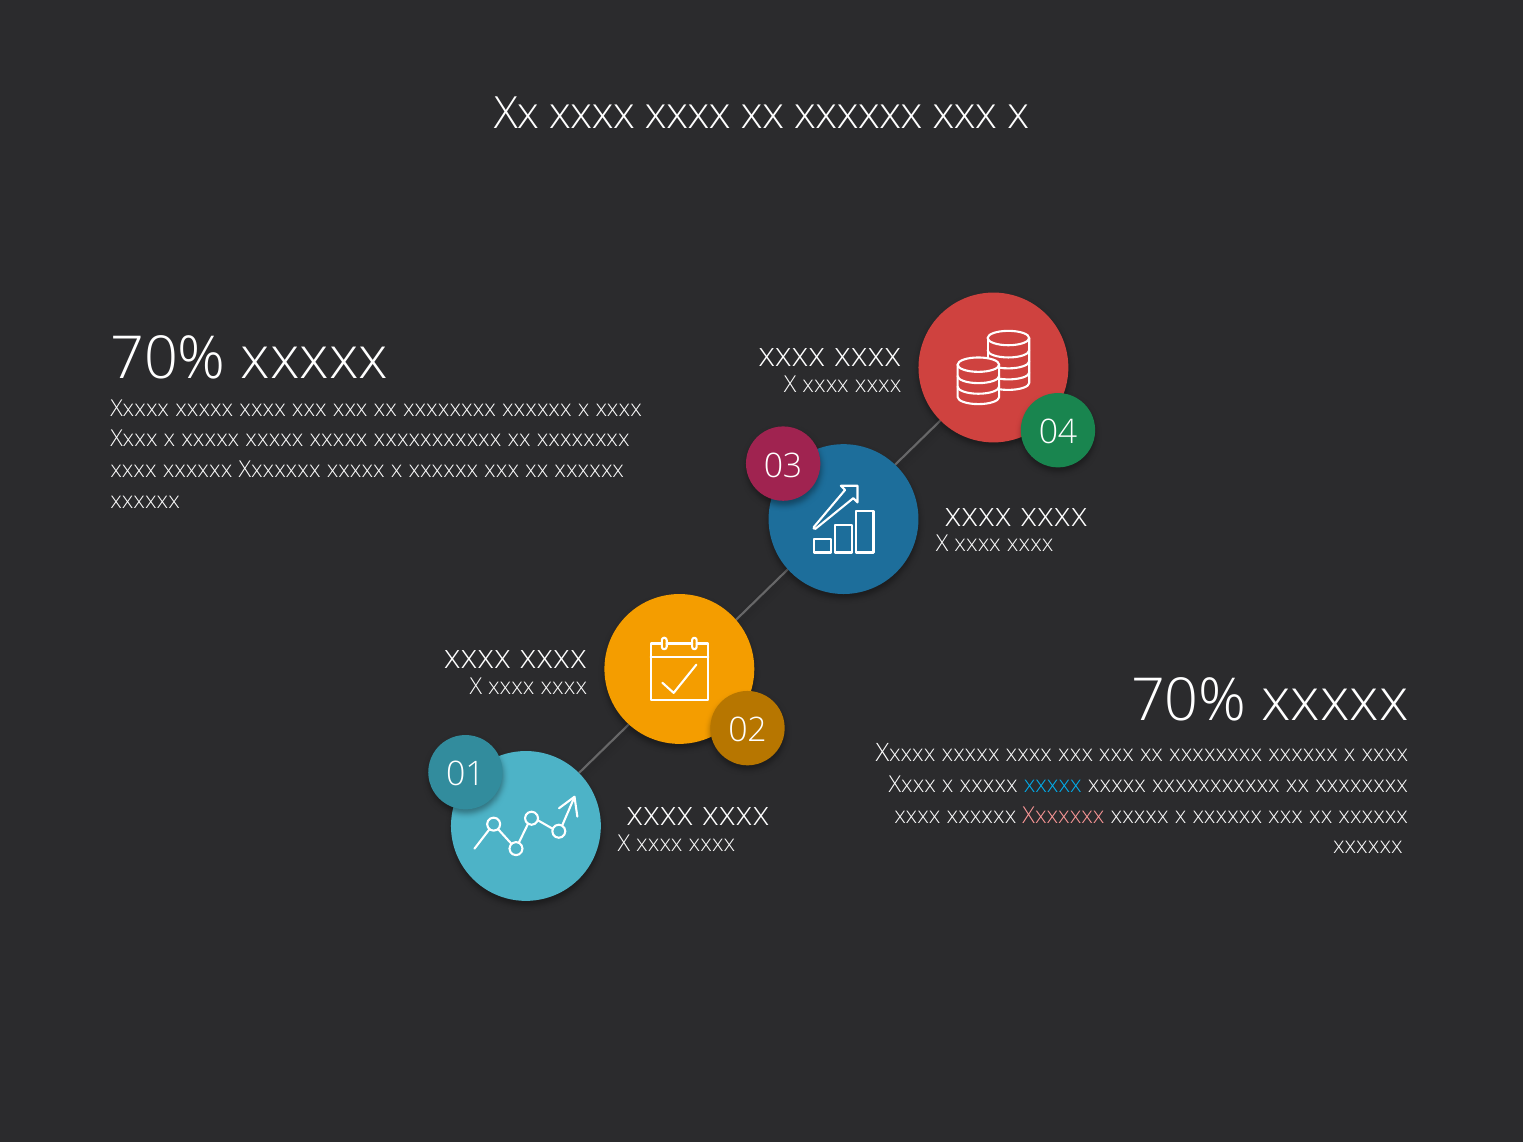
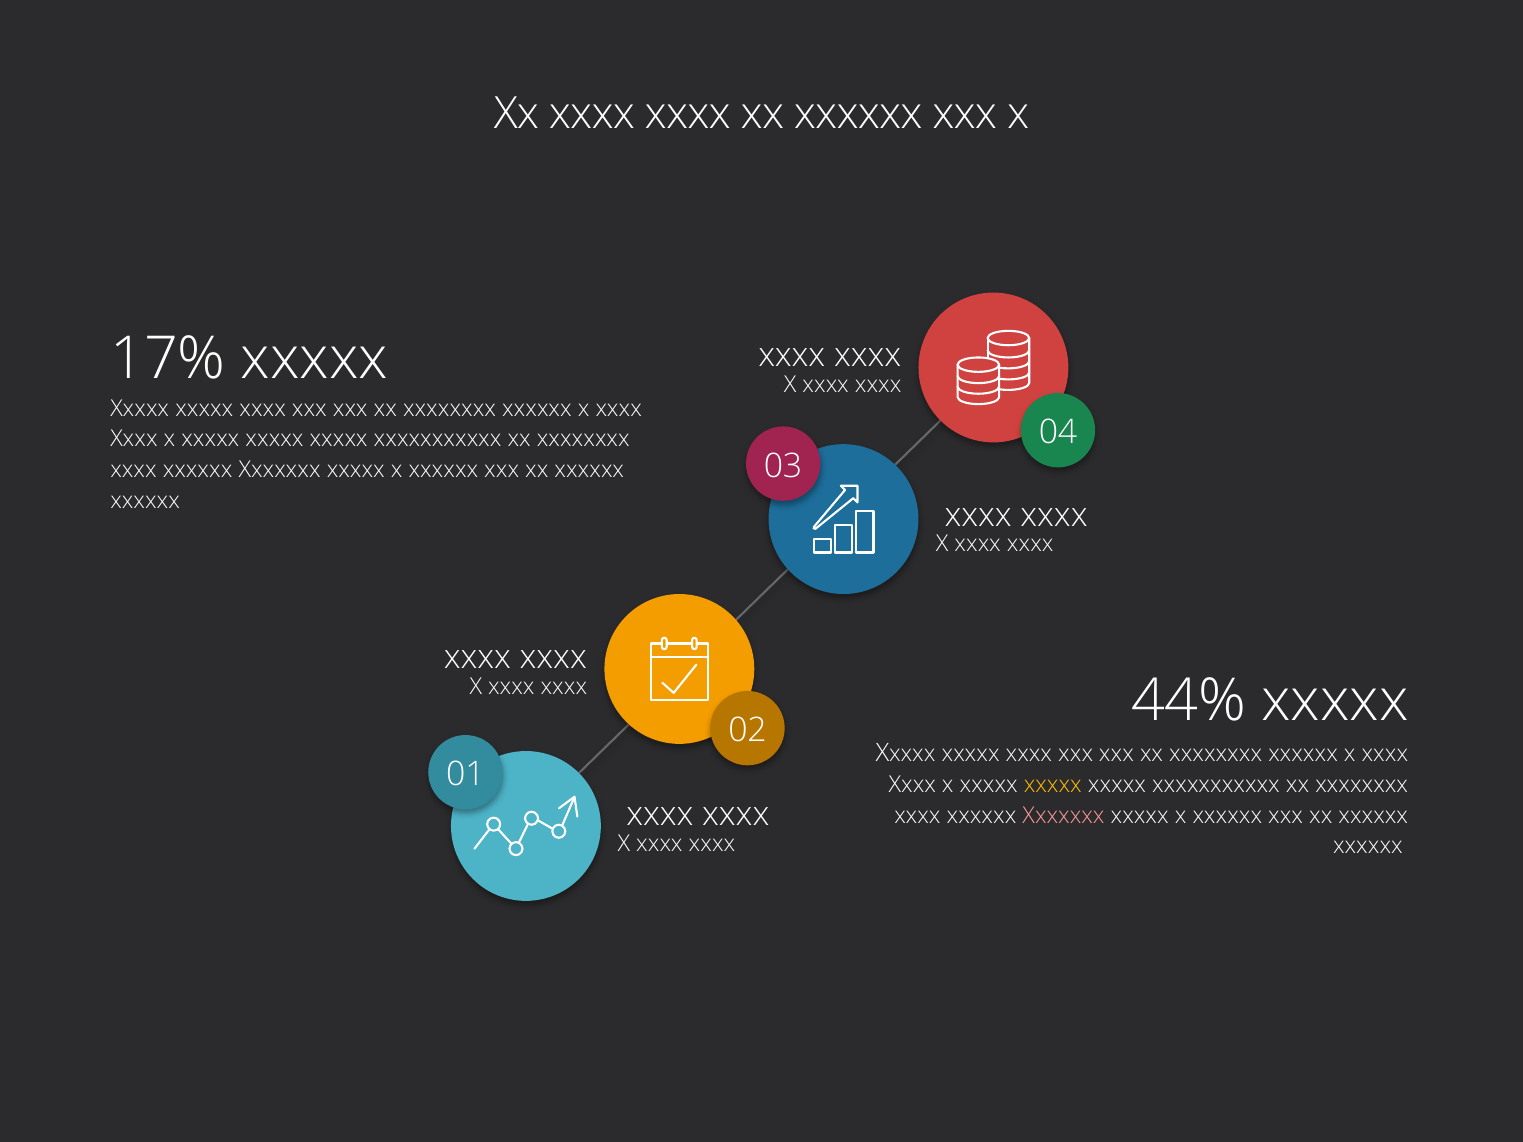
70%: 70% -> 17% (168, 359)
70%: 70% -> 44% (1189, 701)
xxxxx colour: light blue -> yellow (1053, 785)
